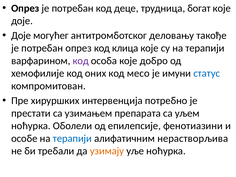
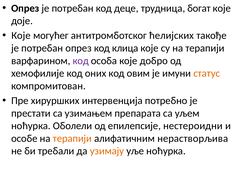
Доје: Доје -> Које (21, 36)
деловању: деловању -> ћелијских (172, 36)
месо: месо -> овим (138, 73)
статус colour: blue -> orange (207, 73)
фенотиазини: фенотиазини -> нестероидни (193, 126)
терапији colour: blue -> orange (72, 138)
